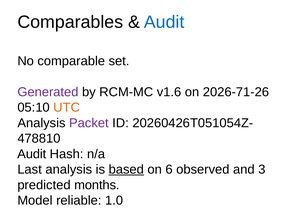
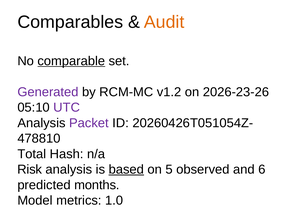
Audit colour: blue -> orange (164, 22)
comparable underline: none -> present (71, 61)
v1.6: v1.6 -> v1.2 (169, 92)
2026-71-26: 2026-71-26 -> 2026-23-26 (236, 92)
UTC colour: orange -> purple (67, 108)
Audit: Audit -> Total (32, 154)
Last: Last -> Risk (30, 170)
6: 6 -> 5 (169, 170)
3: 3 -> 6 (262, 170)
reliable: reliable -> metrics (79, 201)
